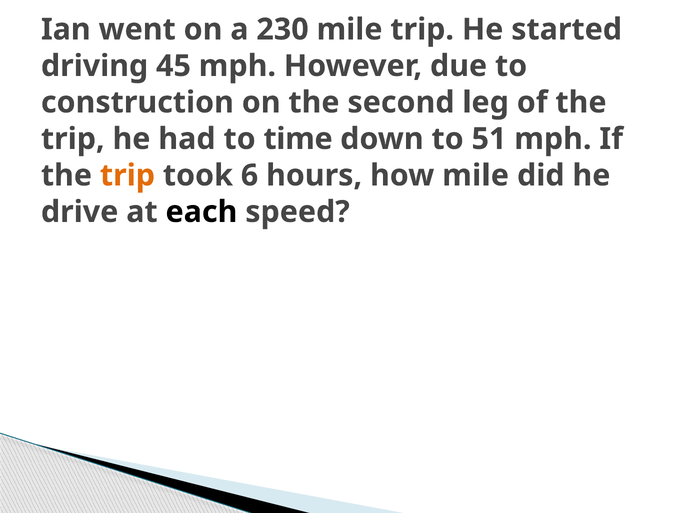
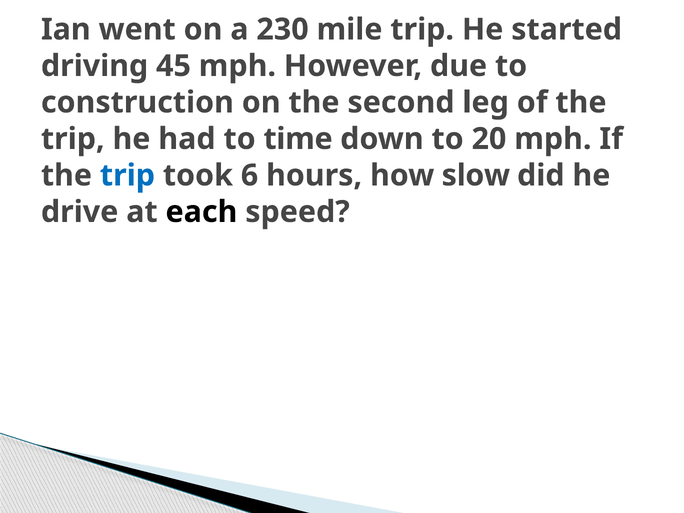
51: 51 -> 20 (489, 139)
trip colour: orange -> blue (127, 175)
how mile: mile -> slow (476, 175)
